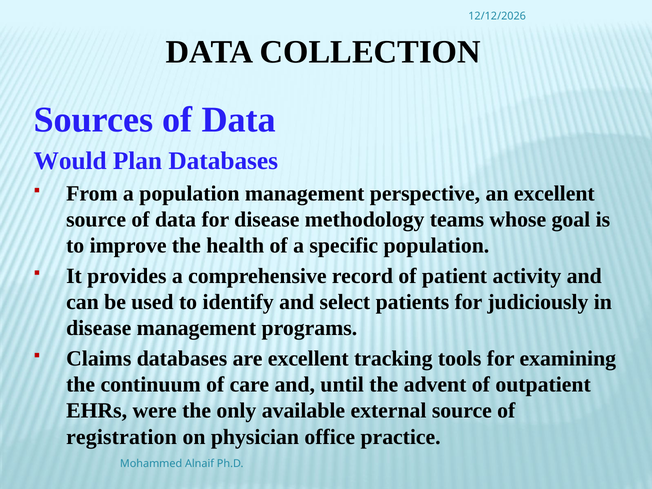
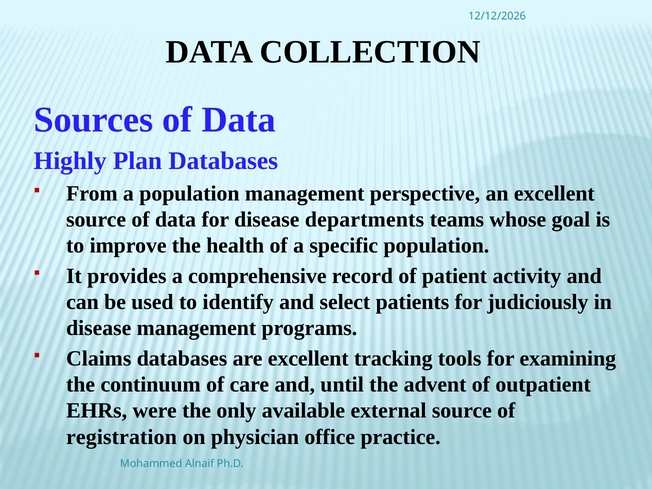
Would: Would -> Highly (70, 161)
methodology: methodology -> departments (365, 220)
